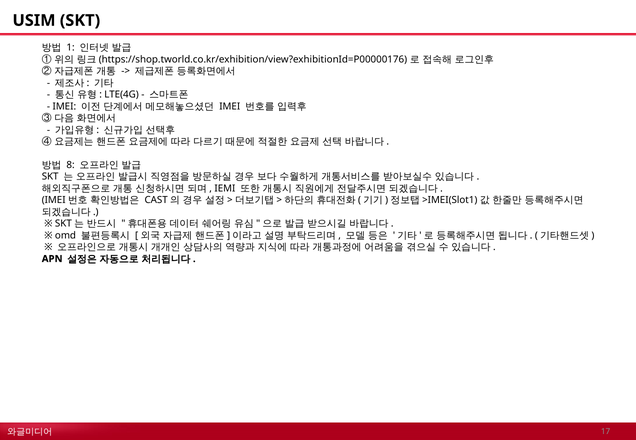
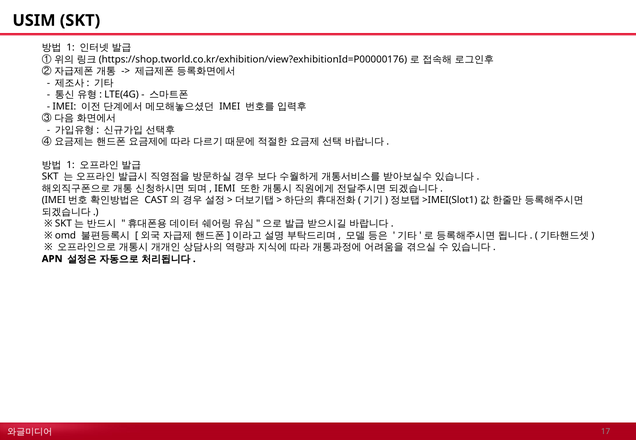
8: 8 -> 1 (71, 165)
